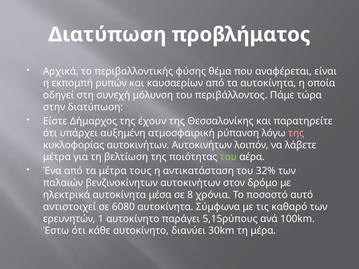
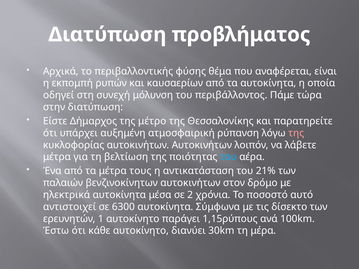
έχουν: έχουν -> μέτρο (152, 121)
του colour: light green -> light blue (228, 157)
32%: 32% -> 21% (266, 171)
8: 8 -> 2 (190, 195)
6080: 6080 -> 6300 (123, 207)
καθαρό: καθαρό -> δίσεκτο (289, 207)
5,15ρύπους: 5,15ρύπους -> 1,15ρύπους (230, 219)
